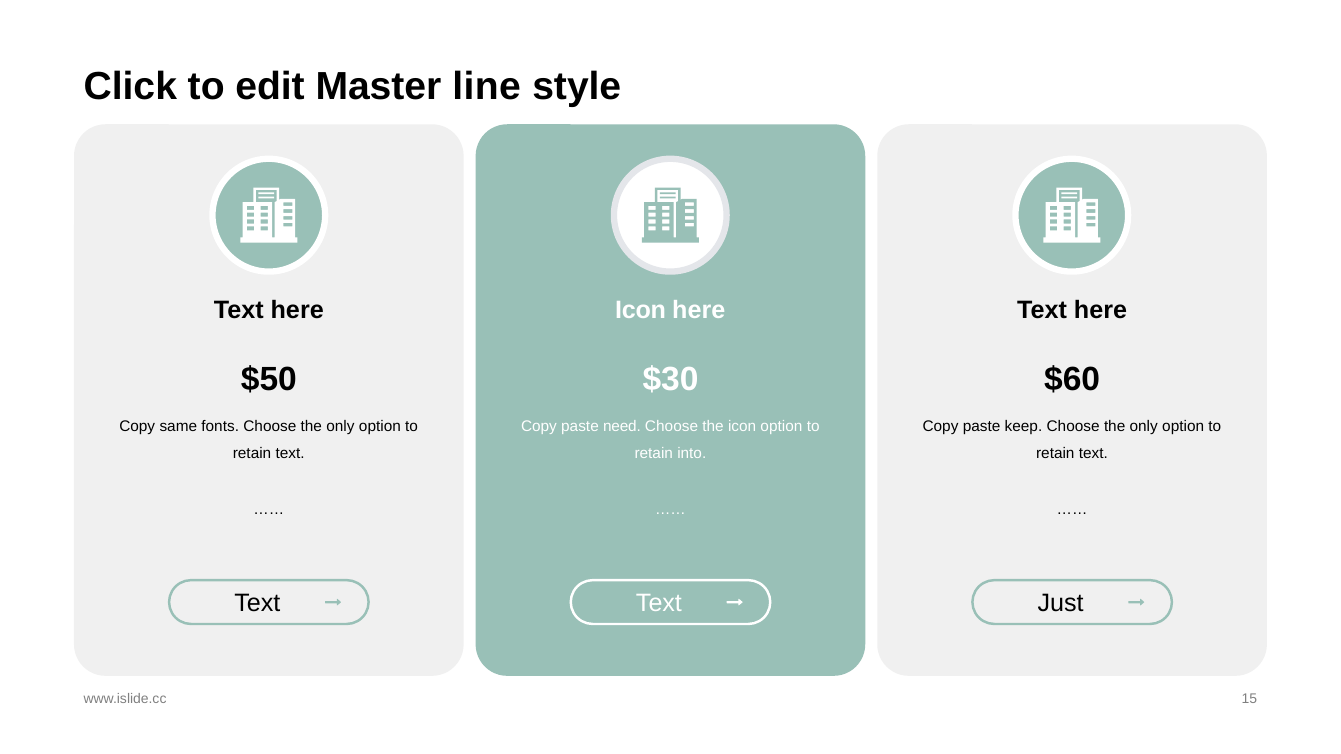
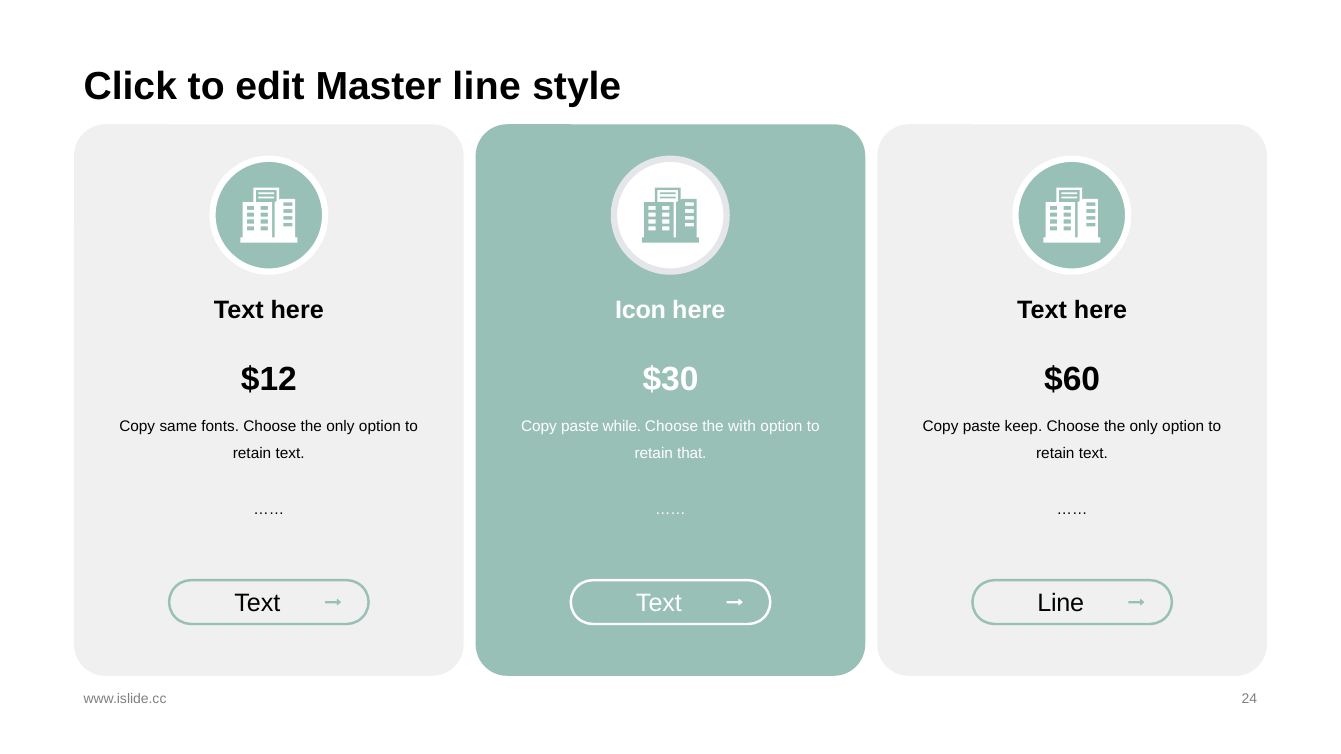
$50: $50 -> $12 (269, 380)
need: need -> while (622, 426)
the icon: icon -> with (742, 426)
into: into -> that (692, 454)
Just: Just -> Line (1061, 604)
15: 15 -> 24 (1249, 699)
